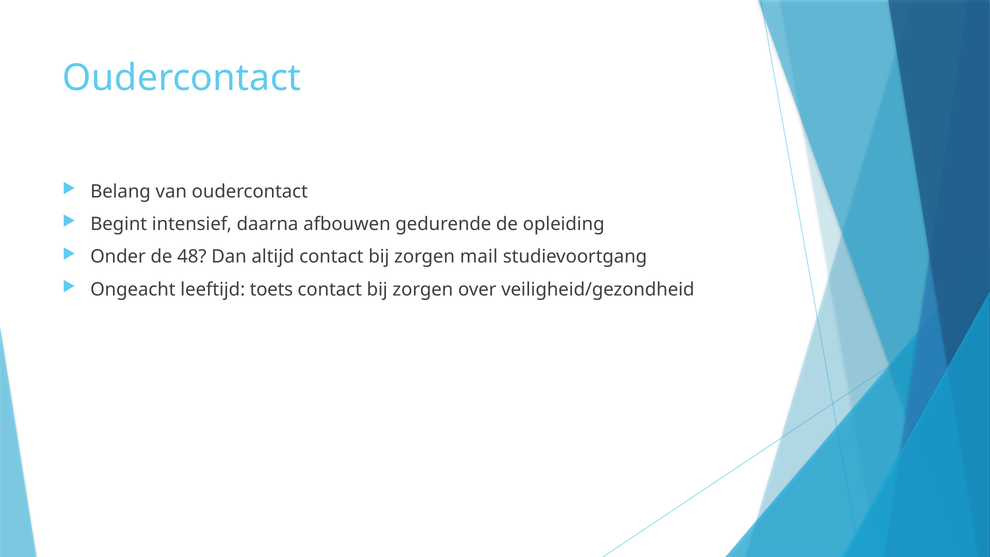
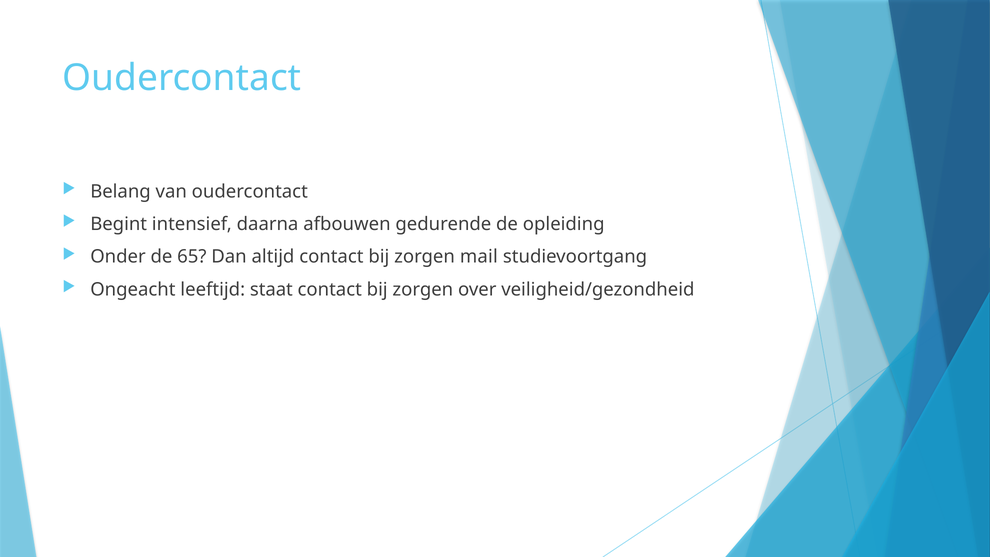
48: 48 -> 65 (192, 257)
toets: toets -> staat (271, 289)
